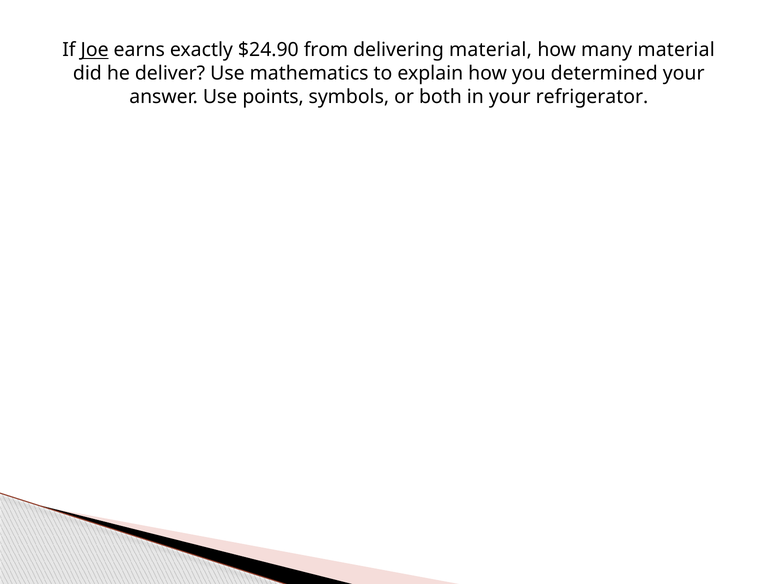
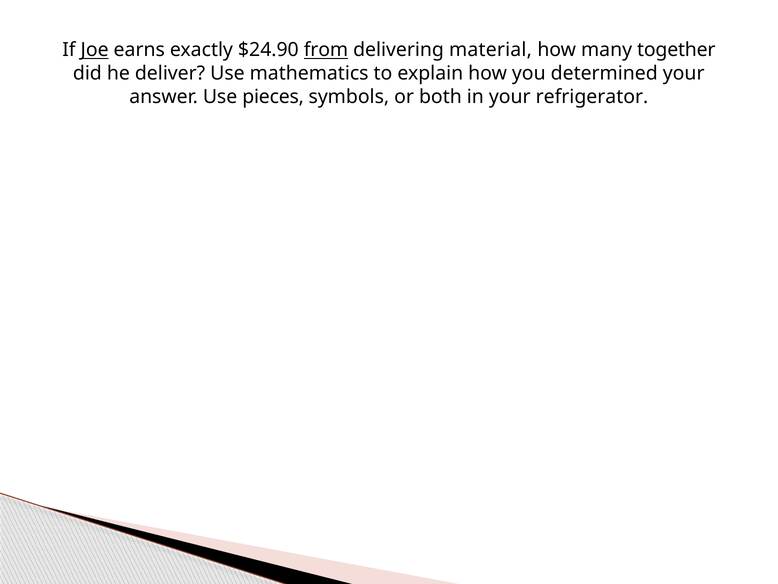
from underline: none -> present (326, 50)
many material: material -> together (676, 50)
points: points -> pieces (273, 97)
